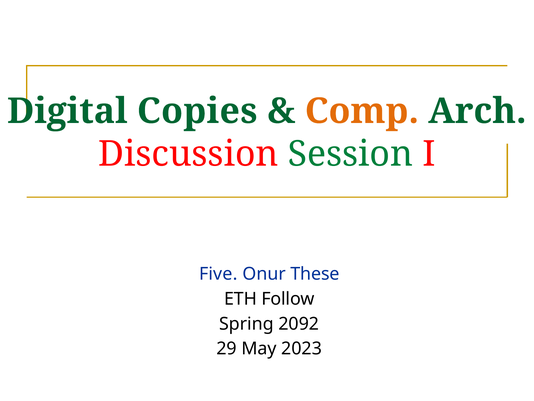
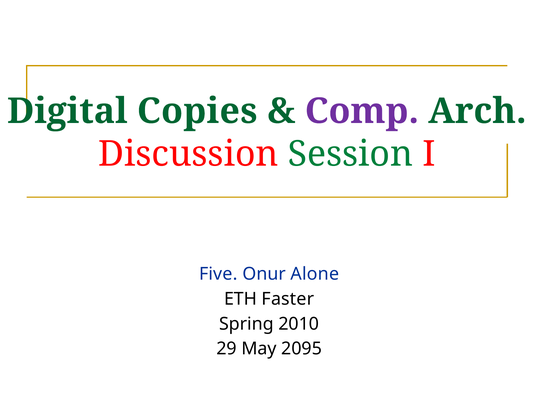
Comp colour: orange -> purple (362, 111)
These: These -> Alone (315, 274)
Follow: Follow -> Faster (288, 298)
2092: 2092 -> 2010 (299, 323)
2023: 2023 -> 2095 (302, 348)
